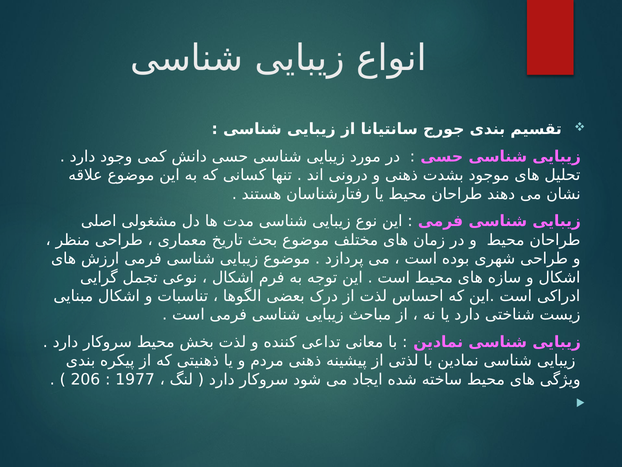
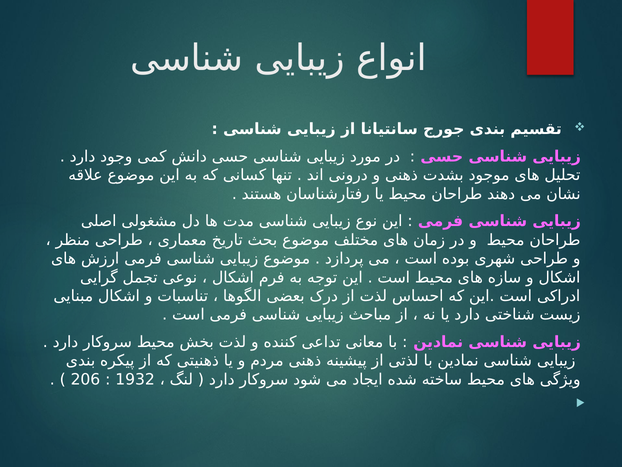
1977: 1977 -> 1932 (135, 379)
